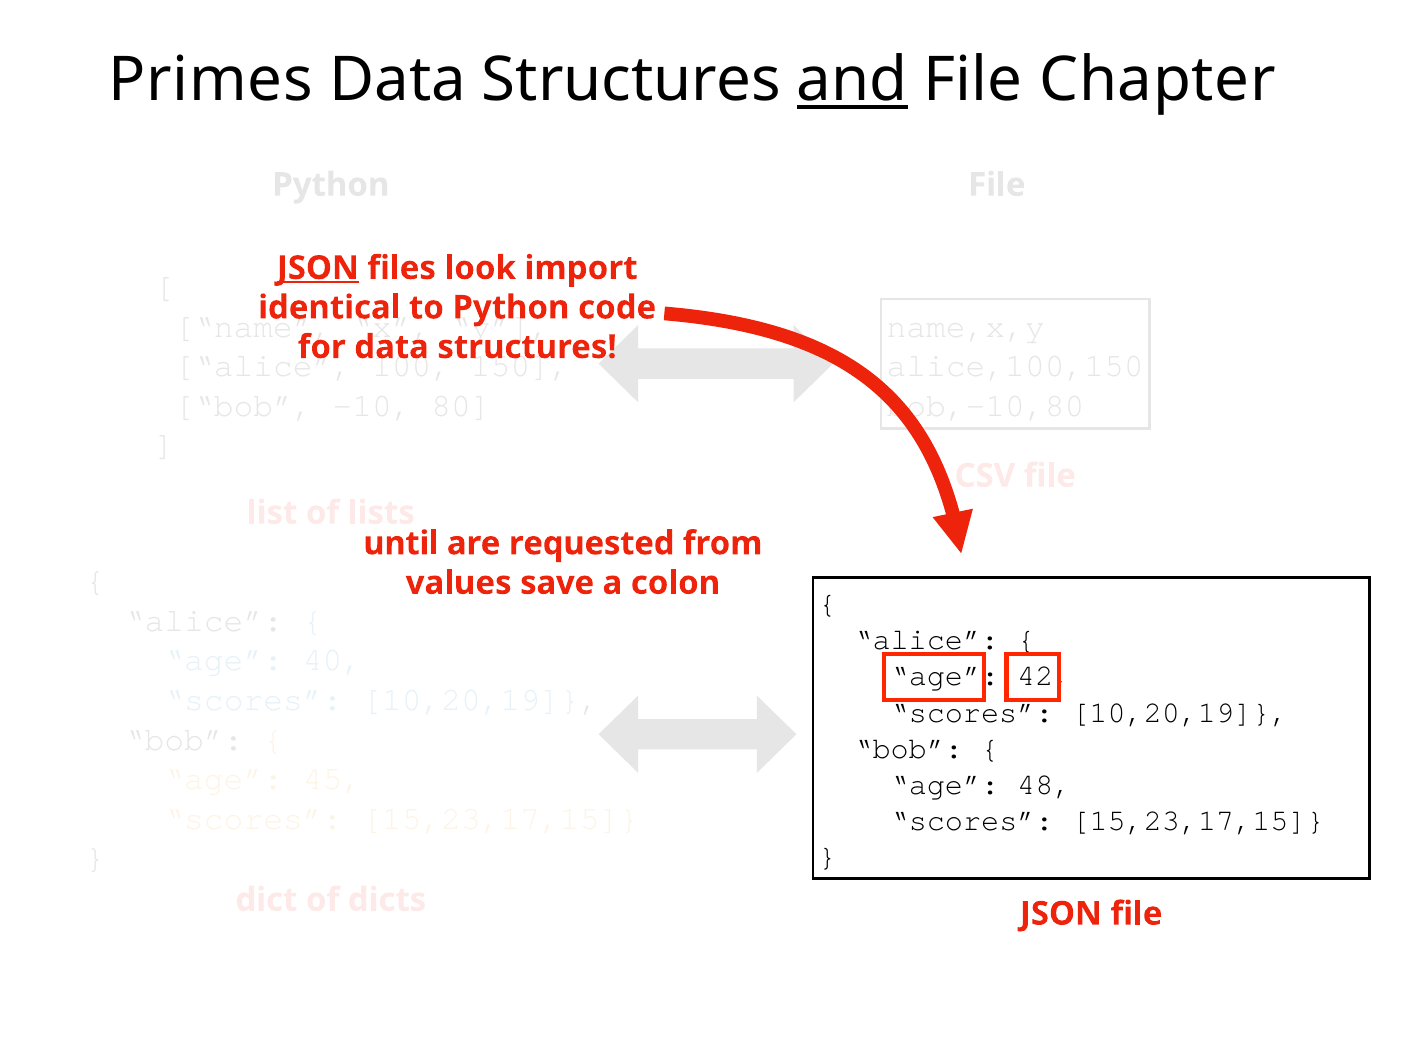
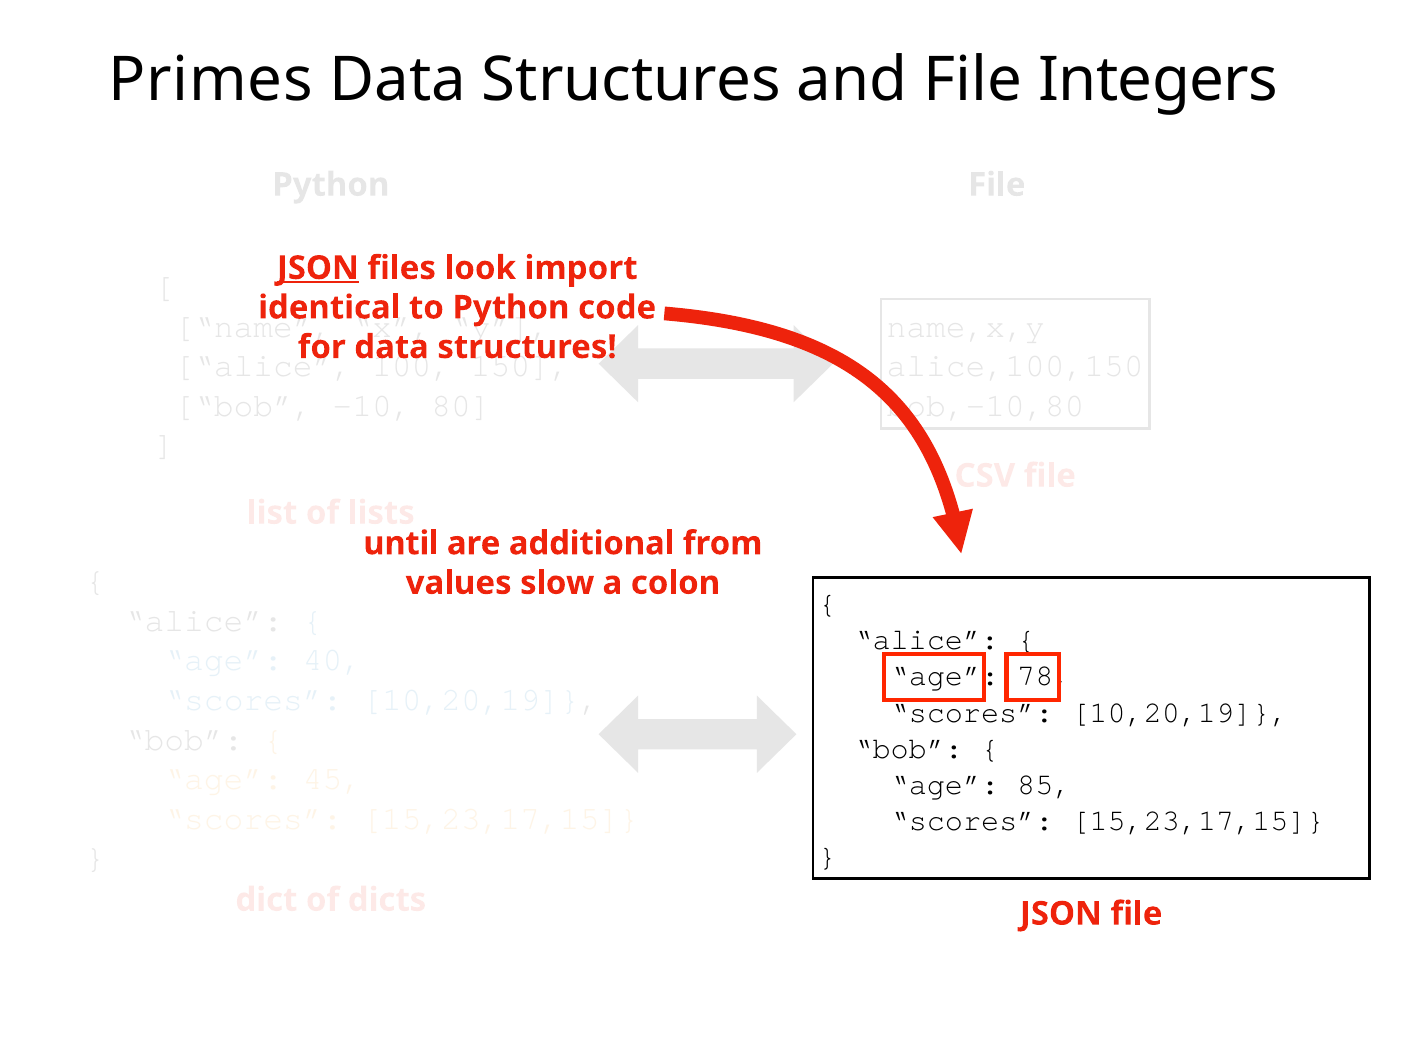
and underline: present -> none (852, 81)
Chapter: Chapter -> Integers (1158, 81)
requested: requested -> additional (592, 544)
save: save -> slow (557, 583)
42: 42 -> 78 (1044, 676)
48: 48 -> 85 (1044, 785)
